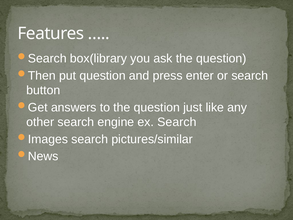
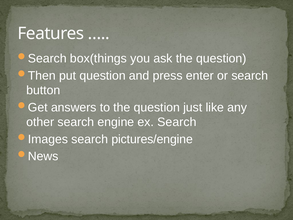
box(library: box(library -> box(things (98, 58)
pictures/similar: pictures/similar -> pictures/engine (152, 139)
